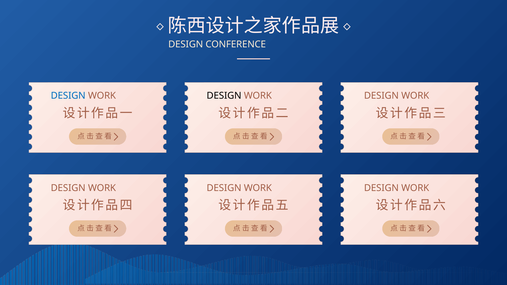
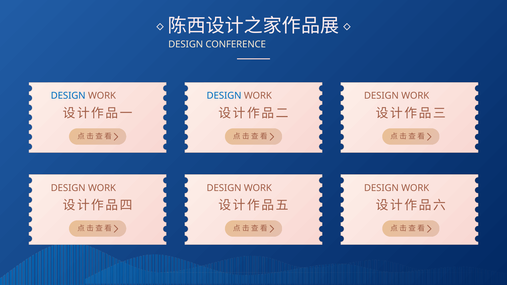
DESIGN colour: black -> blue (224, 96)
